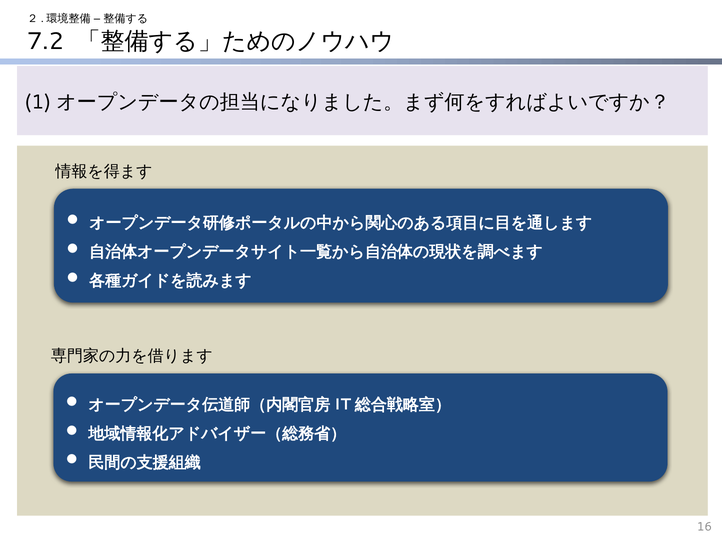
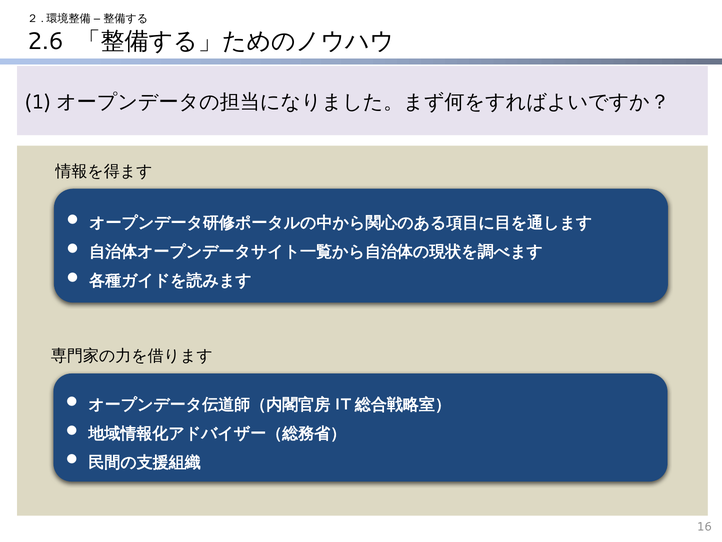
7.2: 7.2 -> 2.6 (46, 41)
